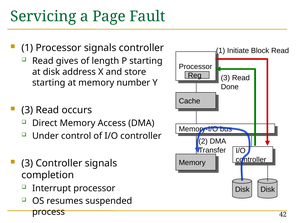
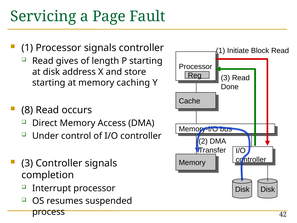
number: number -> caching (133, 83)
3: 3 -> 8 (27, 110)
